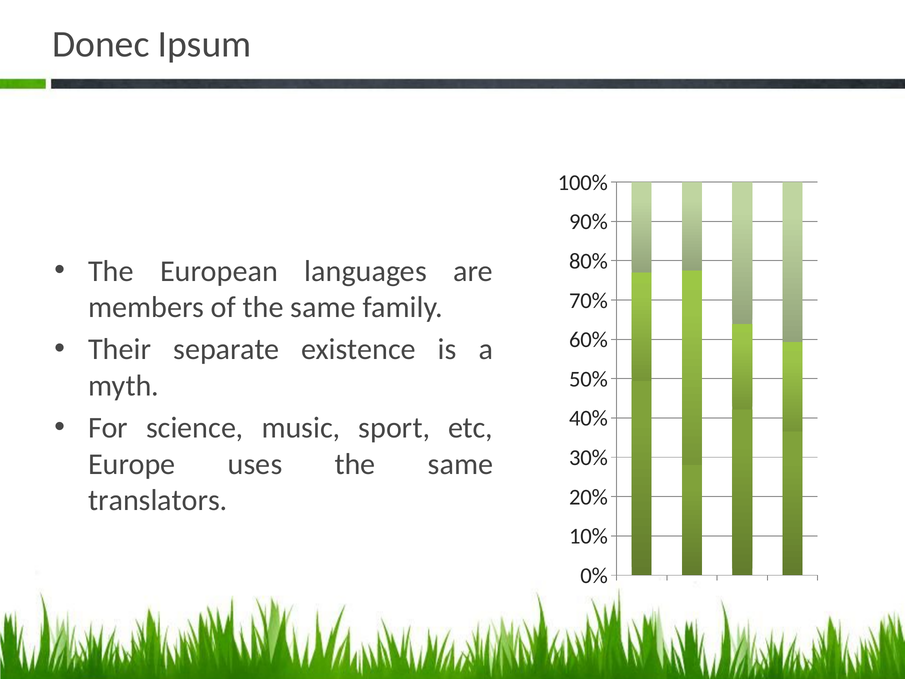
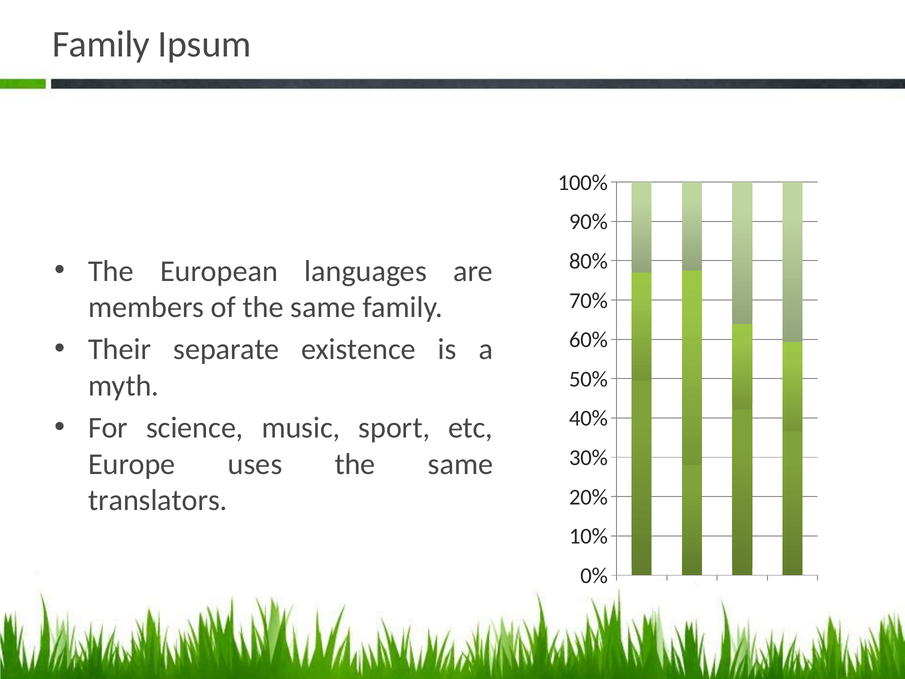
Donec: Donec -> Family (101, 44)
